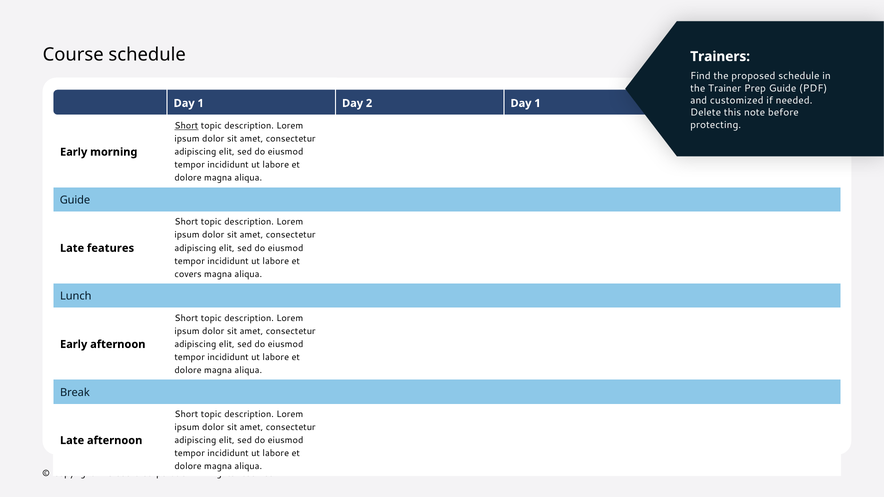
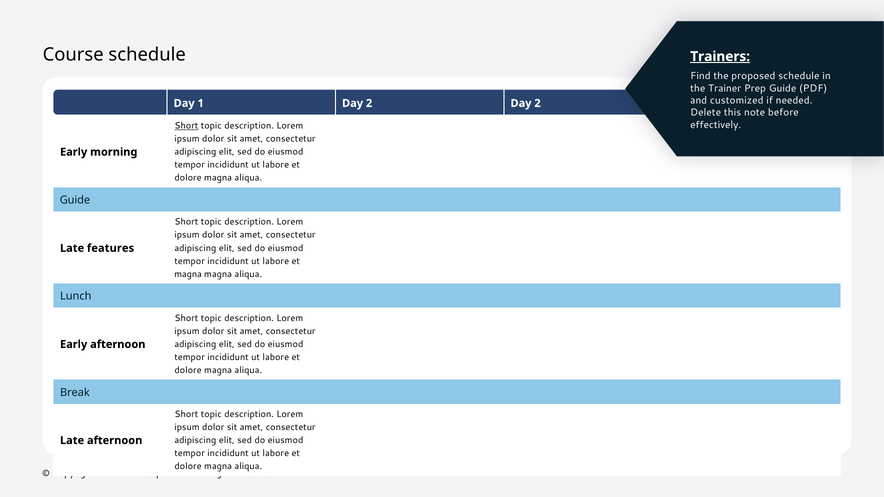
Trainers underline: none -> present (720, 57)
2 Day 1: 1 -> 2 (537, 103)
protecting: protecting -> effectively (716, 125)
covers: covers -> magna (188, 274)
